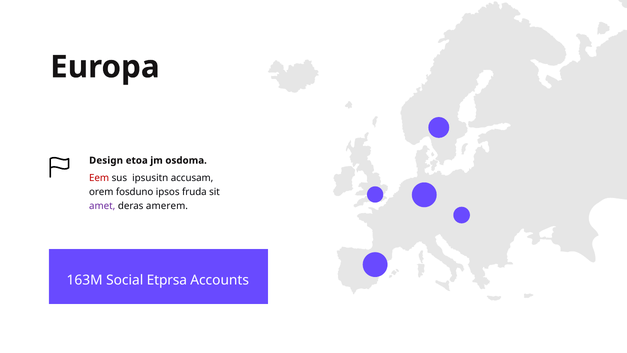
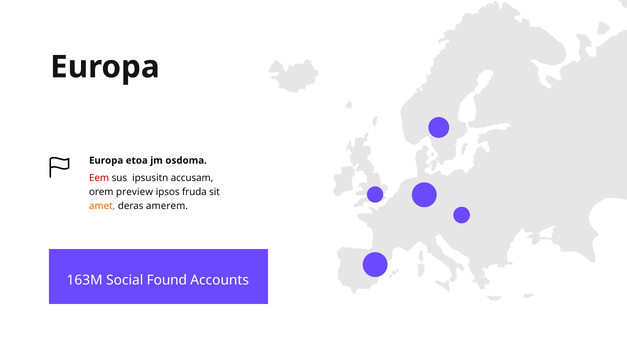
Design: Design -> Europa (106, 160)
fosduno: fosduno -> preview (135, 192)
amet colour: purple -> orange (102, 206)
Etprsa: Etprsa -> Found (167, 280)
